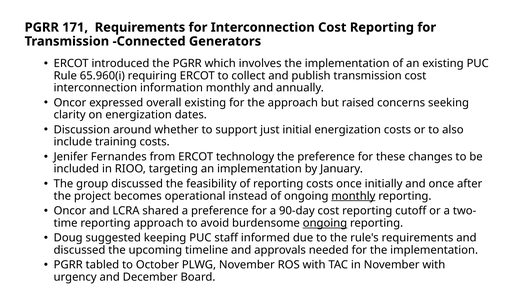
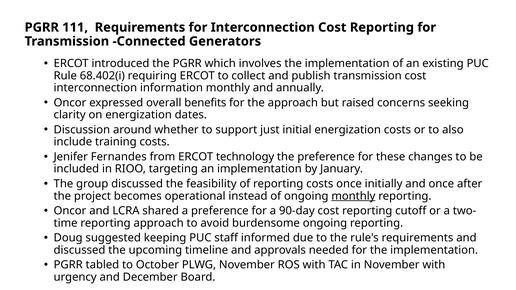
171: 171 -> 111 (75, 27)
65.960(i: 65.960(i -> 68.402(i (102, 76)
overall existing: existing -> benefits (205, 103)
ongoing underline: present -> none (325, 223)
